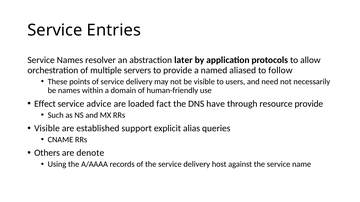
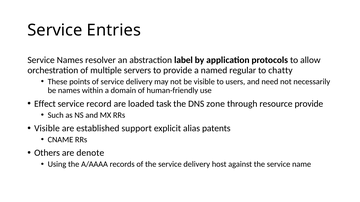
later: later -> label (183, 60)
aliased: aliased -> regular (243, 70)
follow: follow -> chatty (280, 70)
advice: advice -> record (99, 104)
fact: fact -> task (164, 104)
have: have -> zone (216, 104)
queries: queries -> patents (216, 129)
